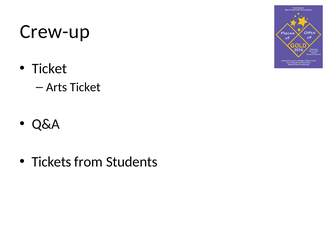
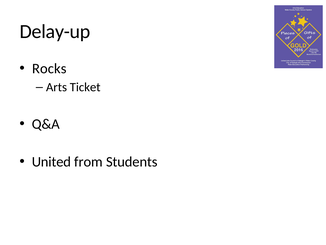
Crew-up: Crew-up -> Delay-up (55, 32)
Ticket: Ticket -> Rocks (49, 68)
Tickets: Tickets -> United (51, 162)
